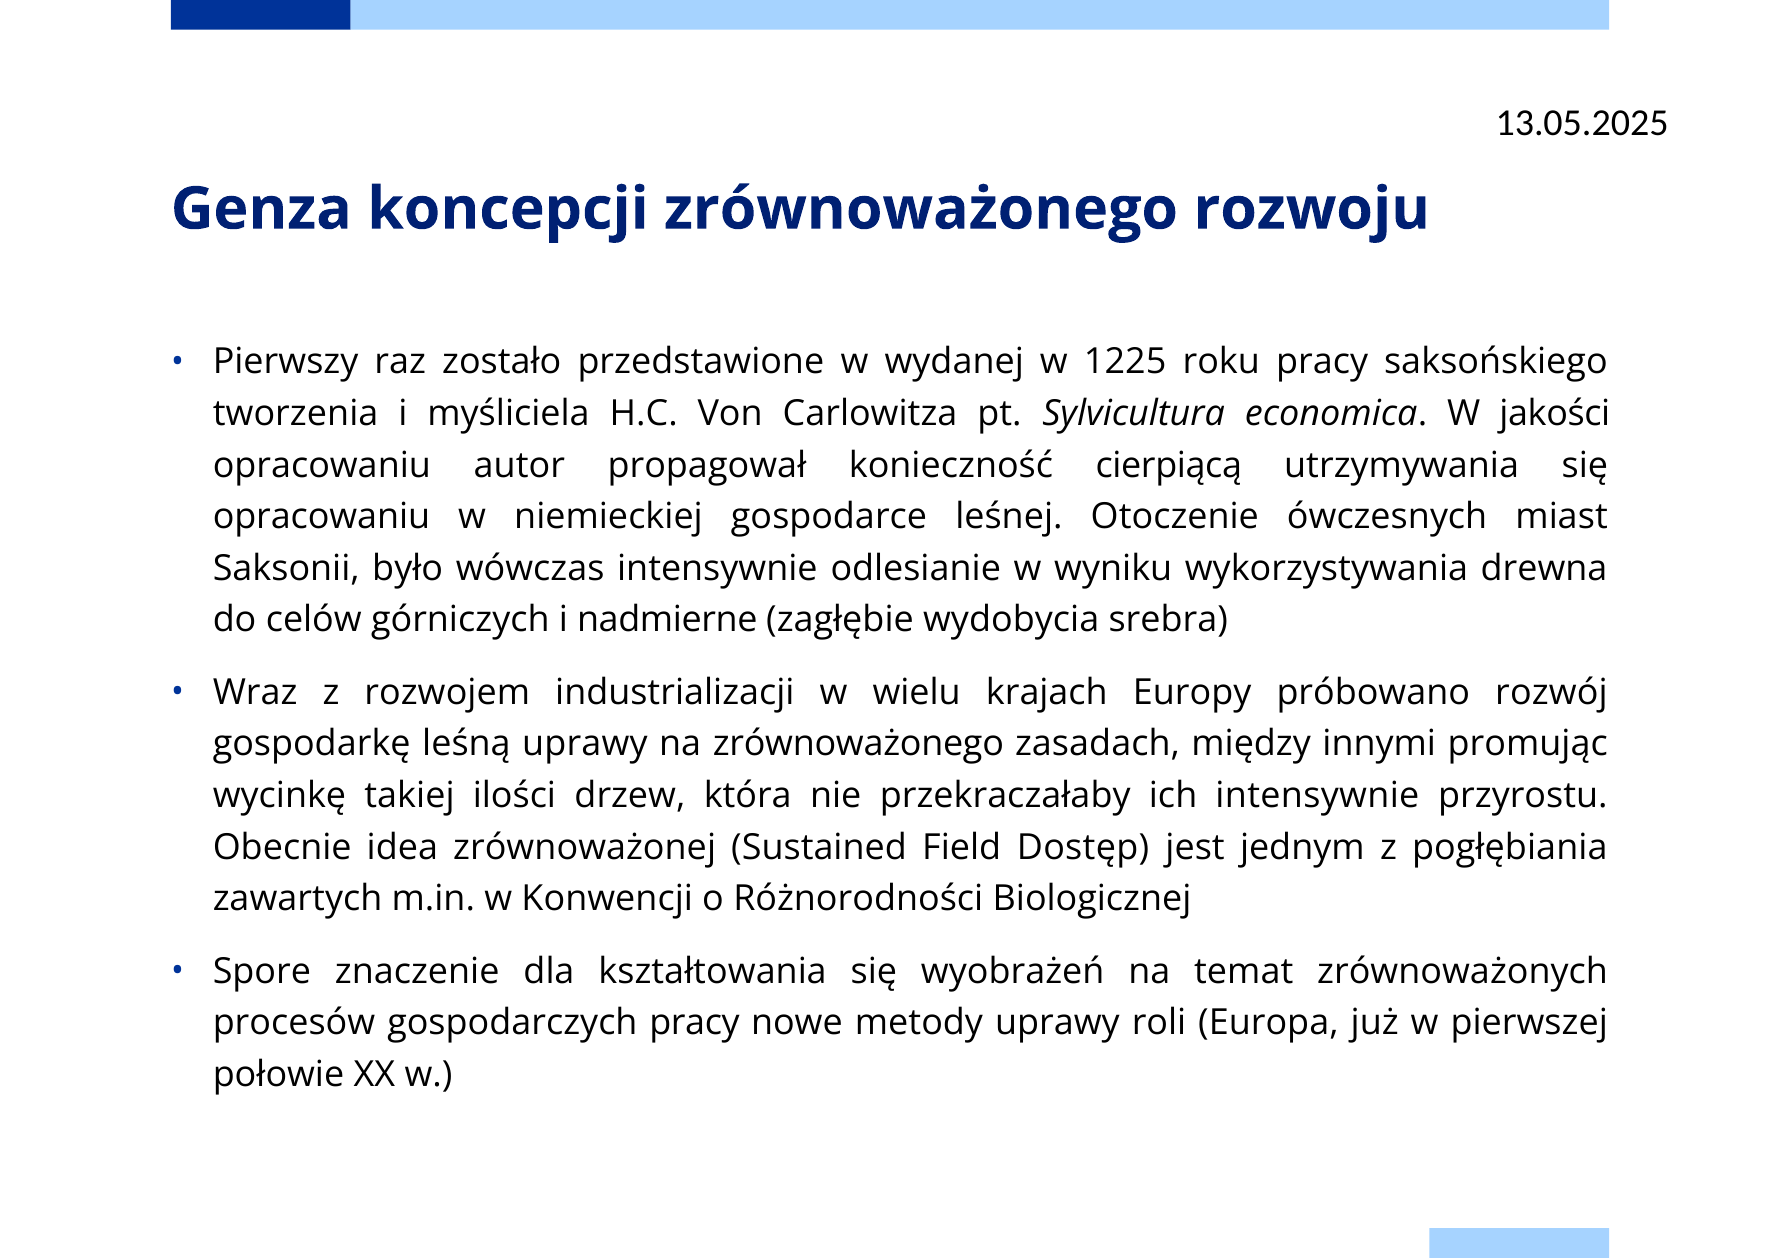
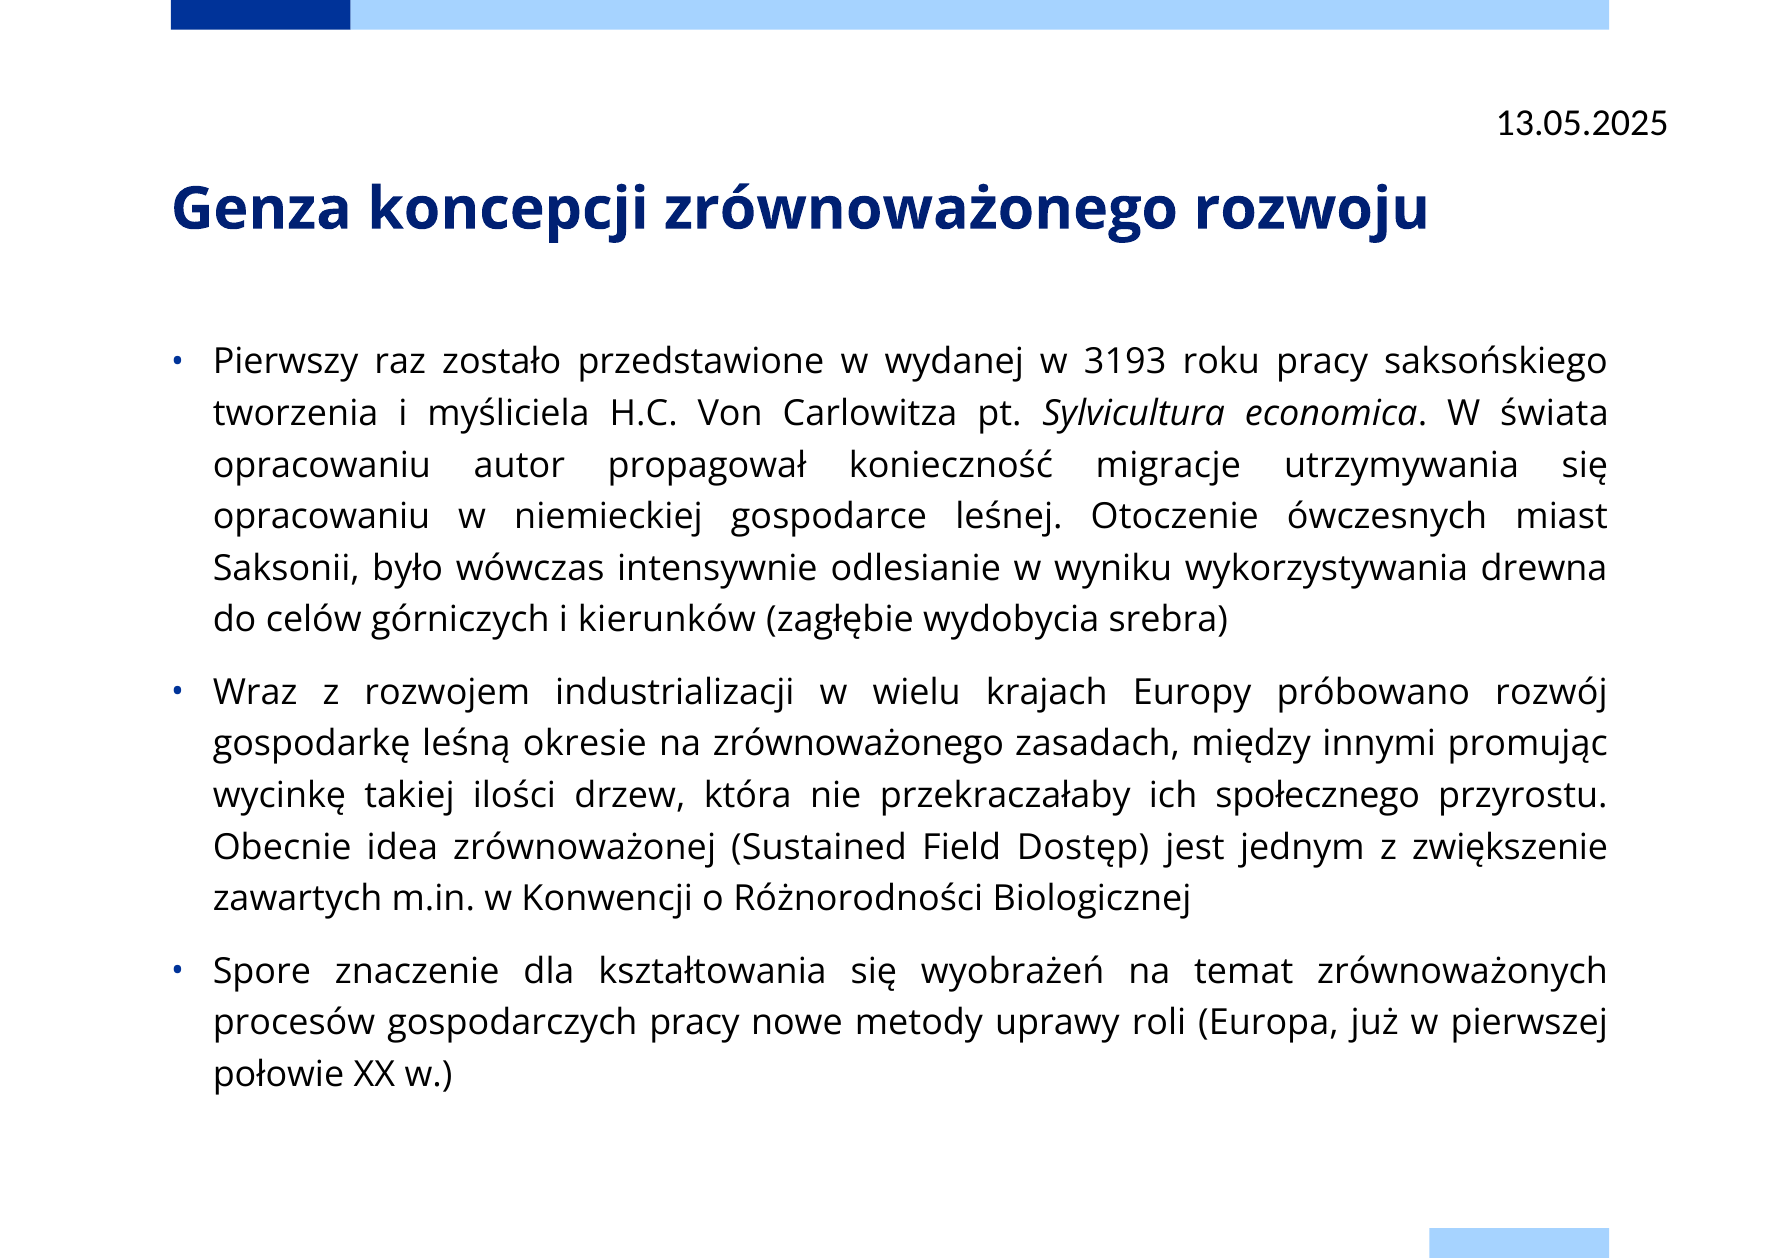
1225: 1225 -> 3193 (1125, 362)
jakości: jakości -> świata (1554, 414)
cierpiącą: cierpiącą -> migracje (1168, 465)
nadmierne: nadmierne -> kierunków (667, 620)
leśną uprawy: uprawy -> okresie (585, 744)
ich intensywnie: intensywnie -> społecznego (1318, 796)
pogłębiania: pogłębiania -> zwiększenie (1510, 848)
